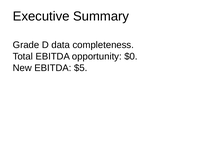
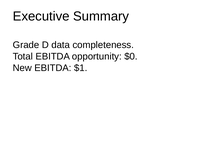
$5: $5 -> $1 (81, 68)
